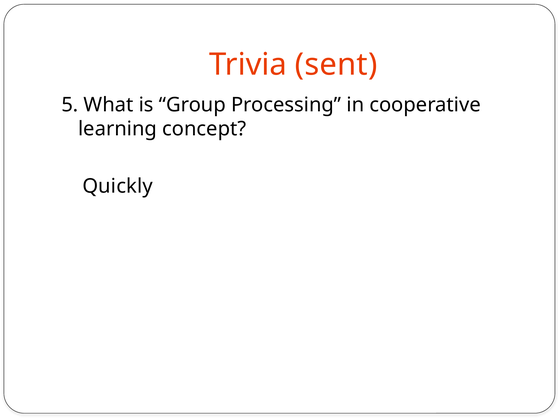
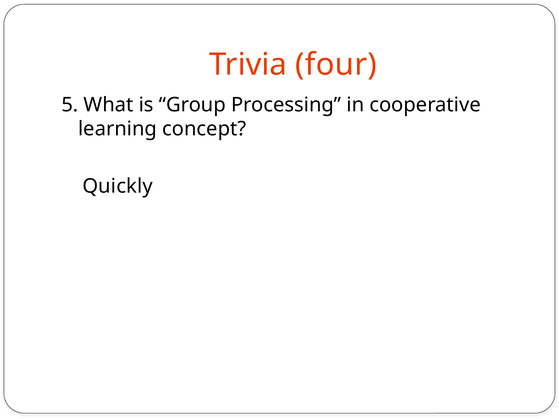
sent: sent -> four (336, 65)
